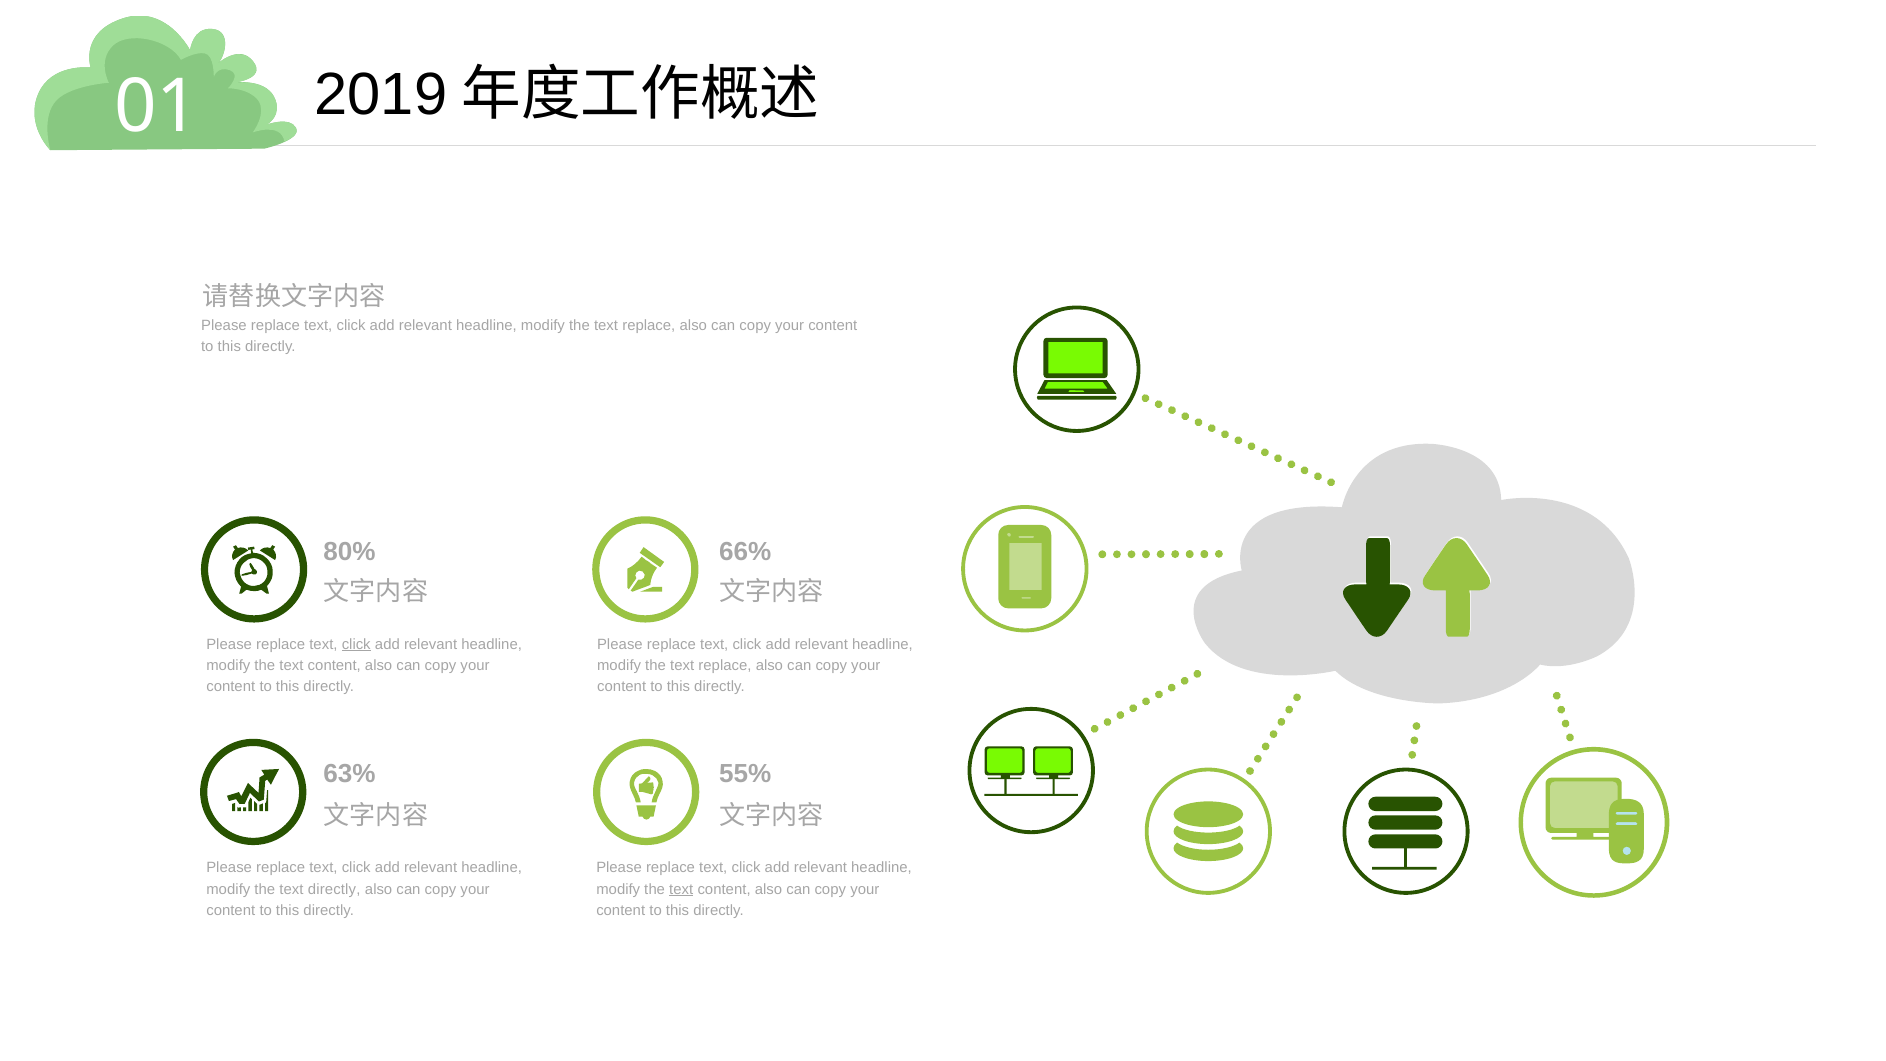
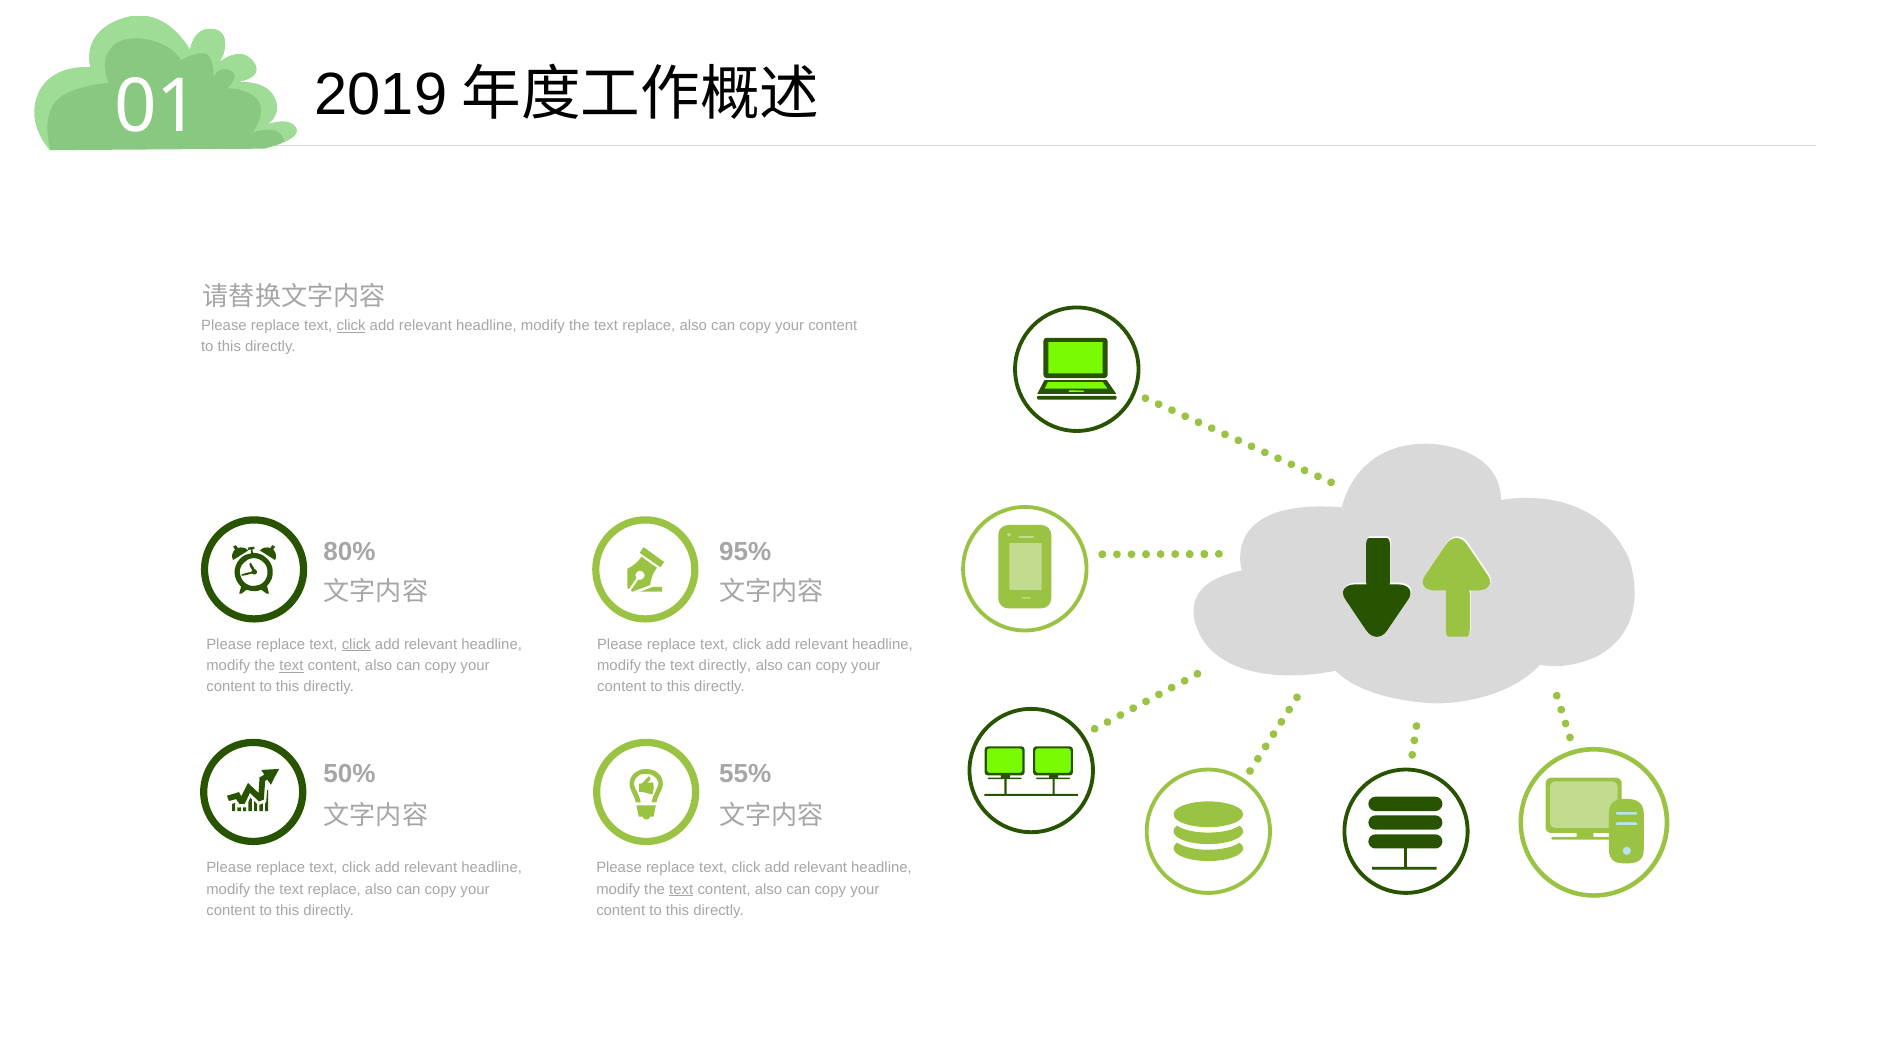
click underline: none -> present (351, 326)
66%: 66% -> 95% (745, 552)
text underline: none -> present (291, 666)
replace: replace -> directly (725, 666)
63%: 63% -> 50% (350, 774)
directly: directly -> replace (334, 889)
